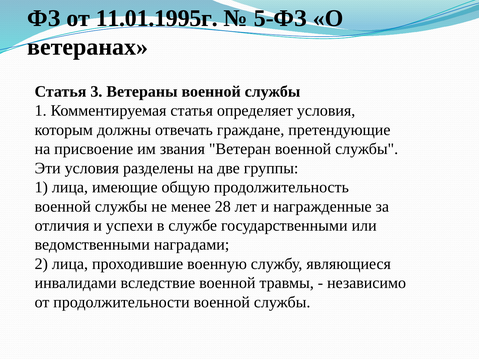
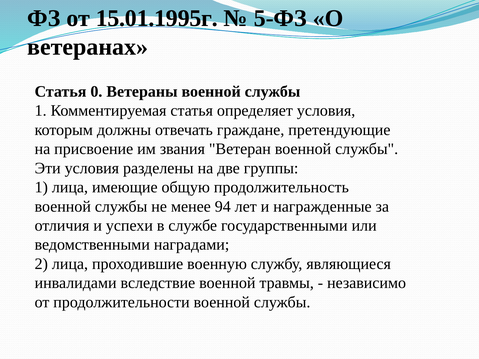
11.01.1995г: 11.01.1995г -> 15.01.1995г (157, 18)
3: 3 -> 0 (96, 92)
28: 28 -> 94 (223, 207)
